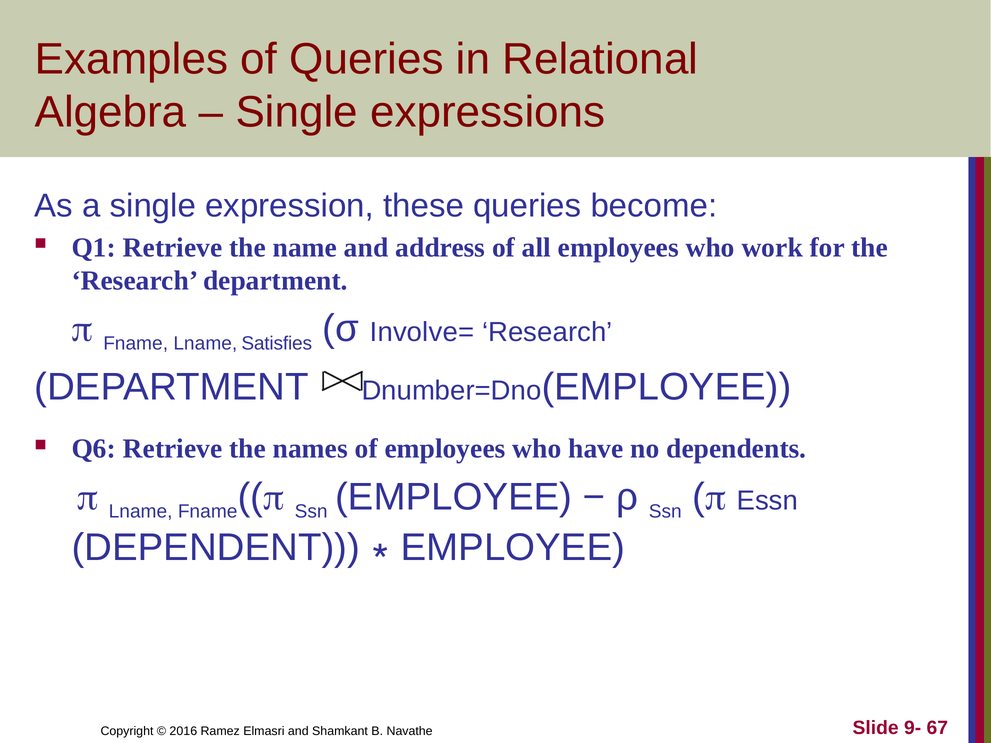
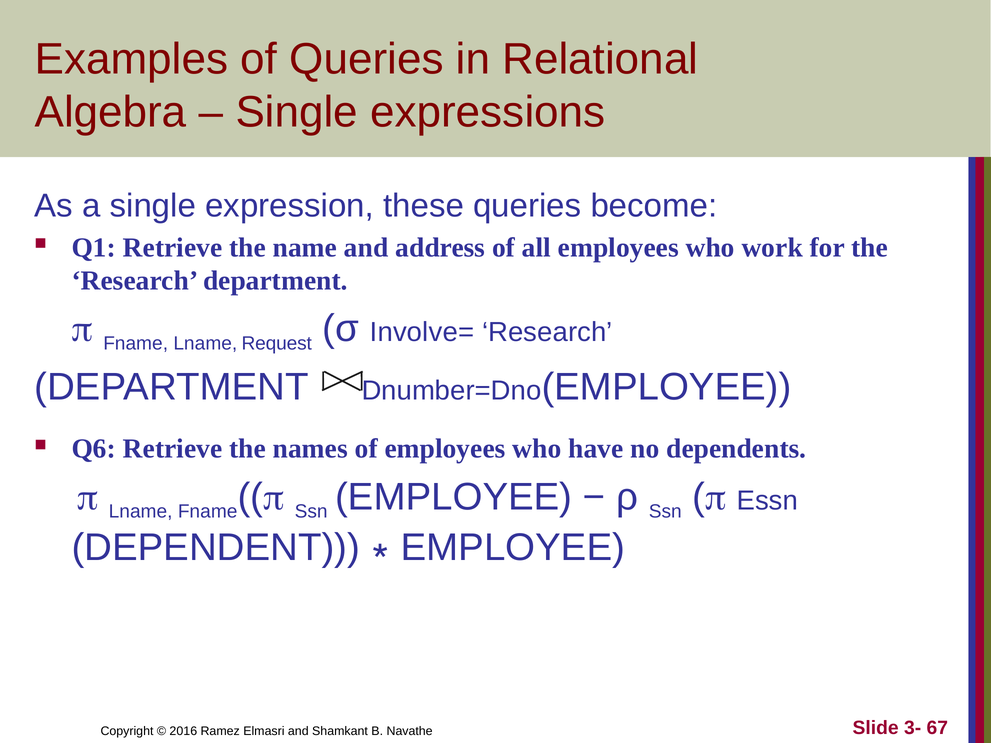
Satisfies: Satisfies -> Request (277, 343)
9-: 9- -> 3- (913, 728)
